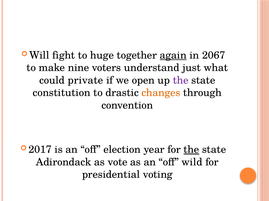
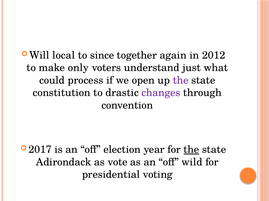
fight: fight -> local (64, 55)
huge: huge -> since (102, 55)
again underline: present -> none (173, 55)
2067: 2067 -> 2012 (214, 55)
nine: nine -> only (78, 68)
private: private -> process (85, 81)
changes colour: orange -> purple (161, 93)
